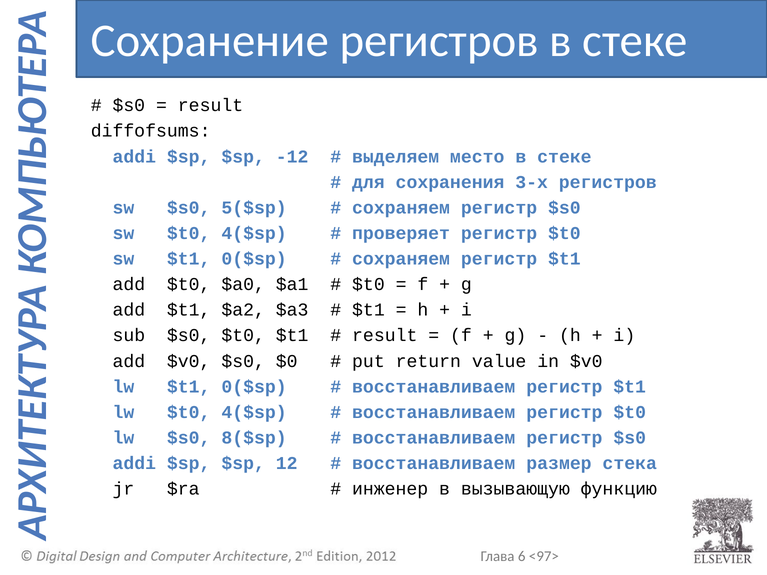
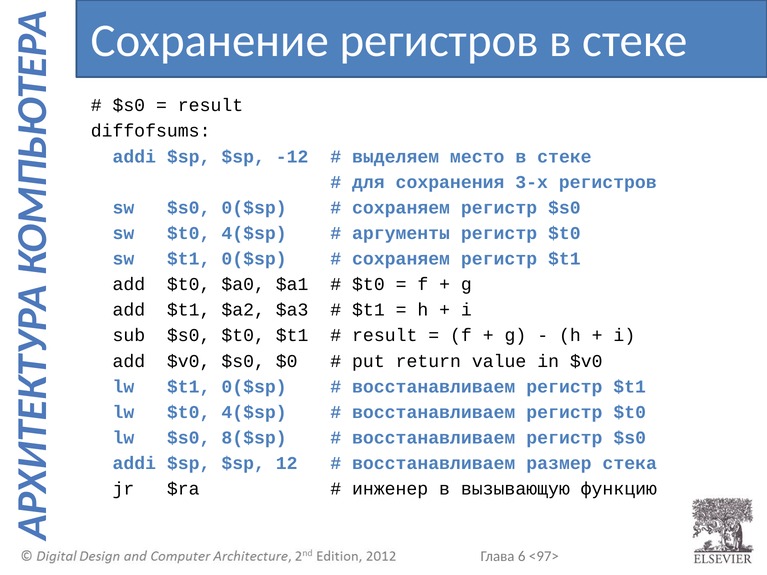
$s0 5($sp: 5($sp -> 0($sp (254, 208)
проверяет: проверяет -> аргументы (401, 233)
